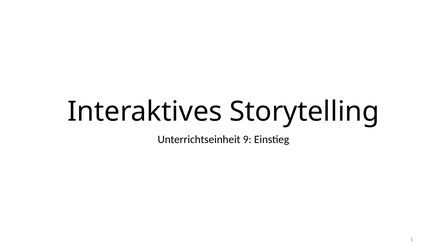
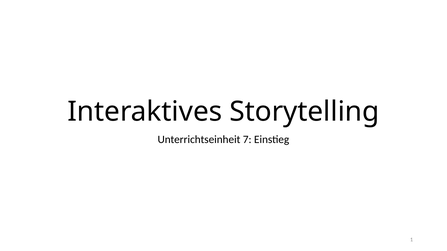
9: 9 -> 7 (247, 140)
